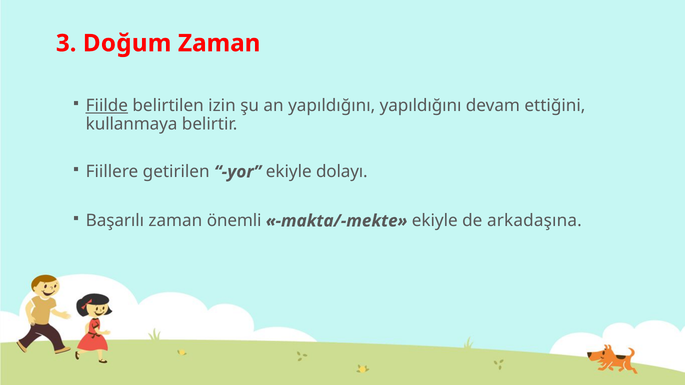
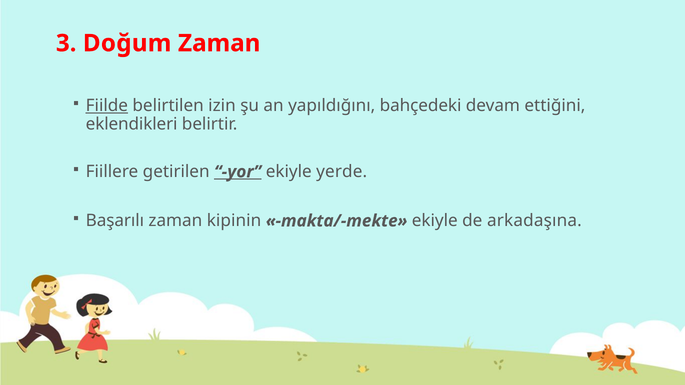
yapıldığını yapıldığını: yapıldığını -> bahçedeki (421, 106)
kullanmaya: kullanmaya -> eklendikleri (132, 124)
yor underline: none -> present (238, 172)
dolayı: dolayı -> yerde (342, 172)
önemli: önemli -> kipinin (234, 221)
